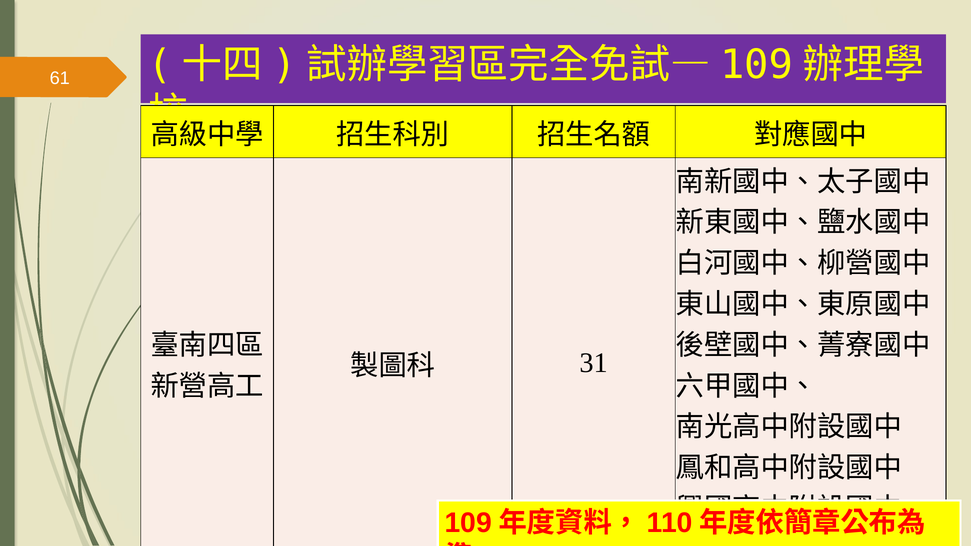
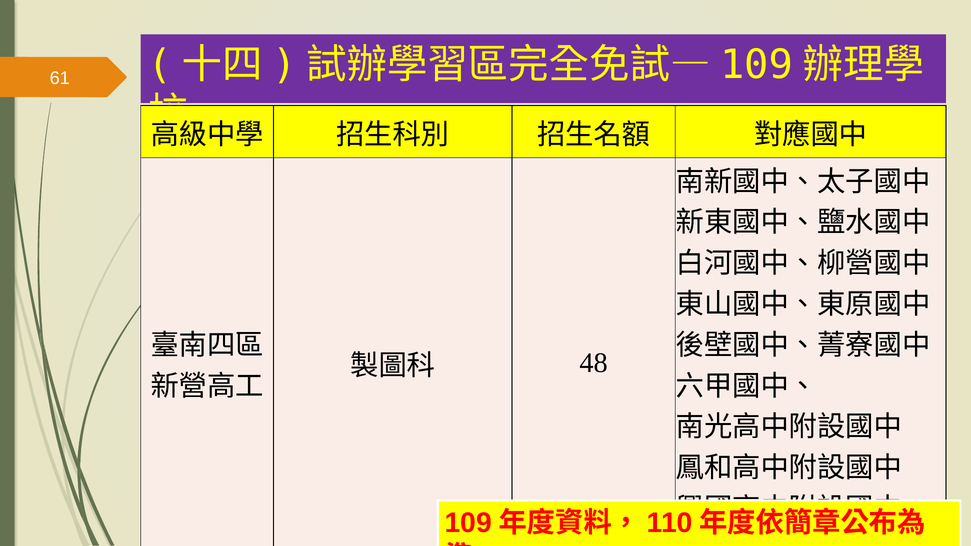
31: 31 -> 48 (594, 363)
